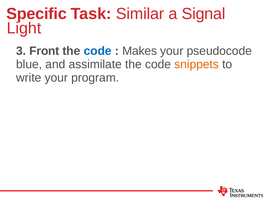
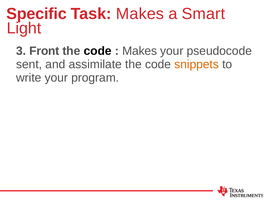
Task Similar: Similar -> Makes (140, 14)
Signal: Signal -> Smart (203, 14)
code colour: blue -> black (98, 51)
blue: blue -> sent (29, 64)
